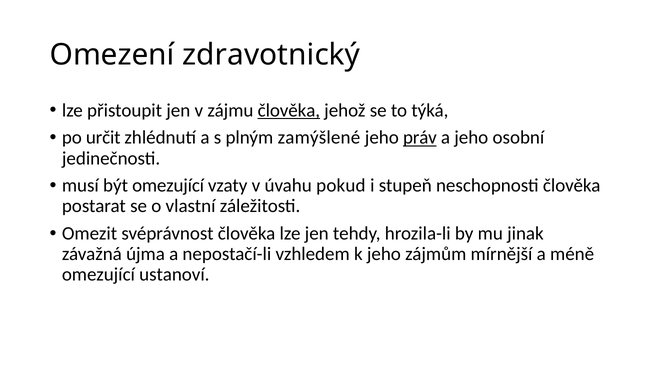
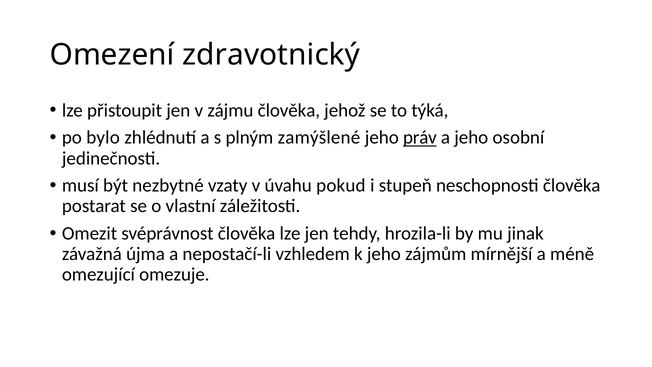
člověka underline: present -> none (289, 110)
určit: určit -> bylo (103, 138)
být omezující: omezující -> nezbytné (168, 185)
ustanoví: ustanoví -> omezuje (174, 274)
